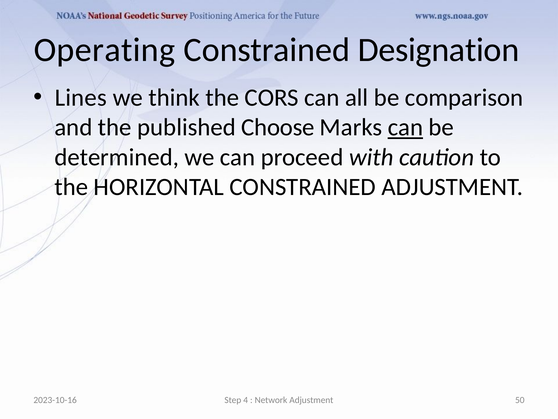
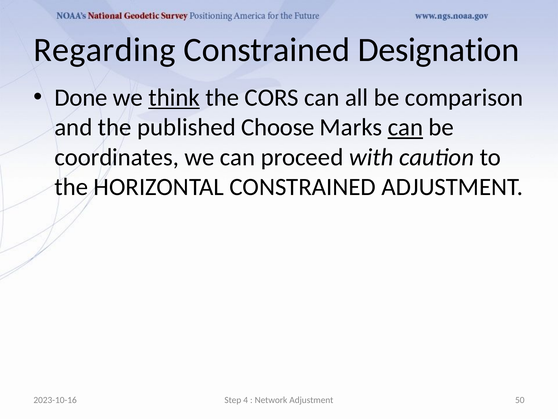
Operating: Operating -> Regarding (104, 50)
Lines: Lines -> Done (81, 98)
think underline: none -> present (174, 98)
determined: determined -> coordinates (117, 157)
